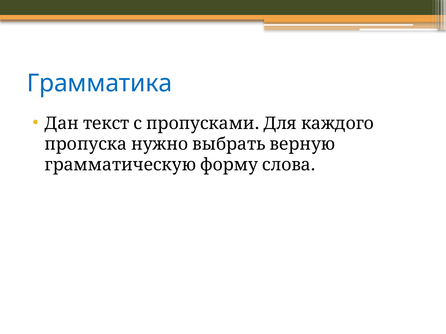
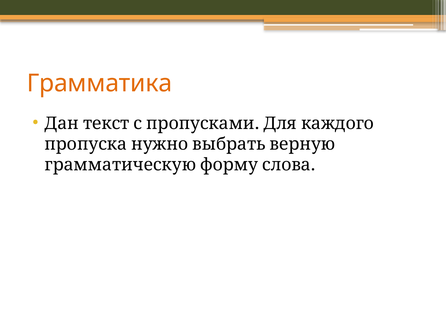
Грамматика colour: blue -> orange (100, 83)
